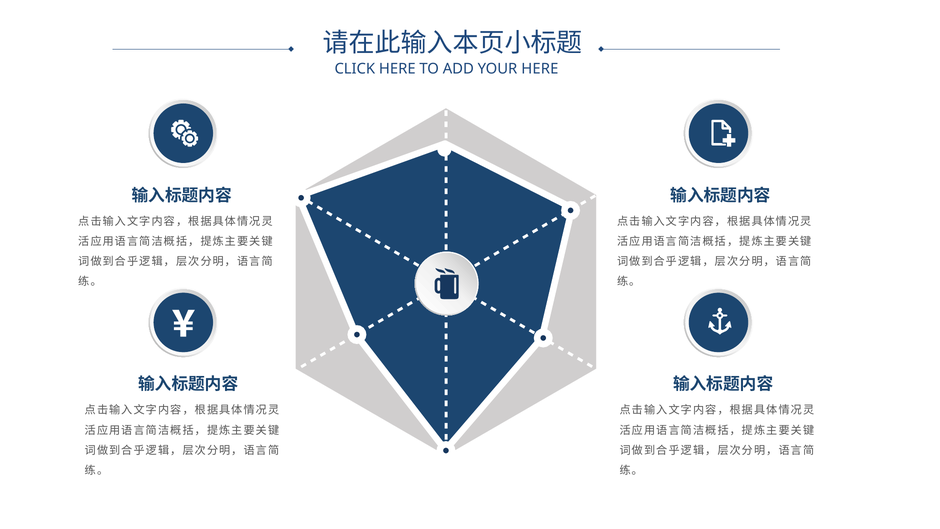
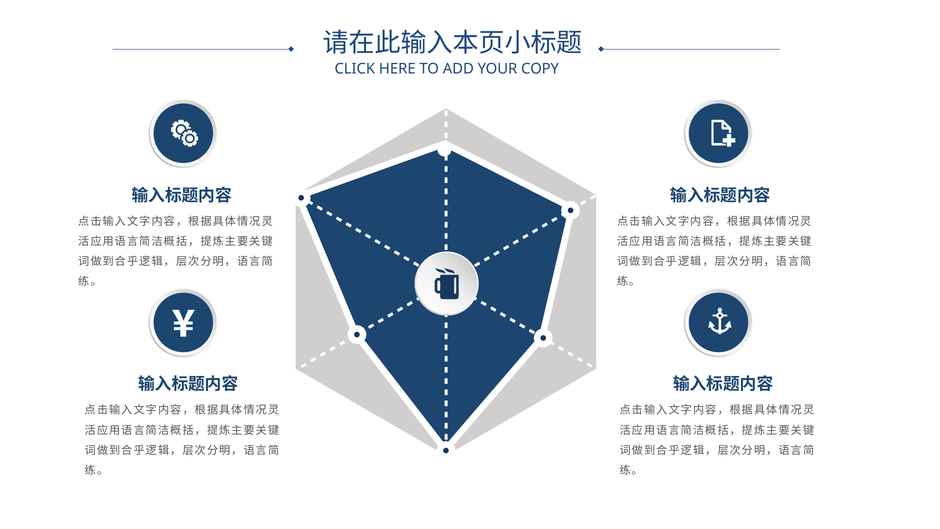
YOUR HERE: HERE -> COPY (540, 69)
